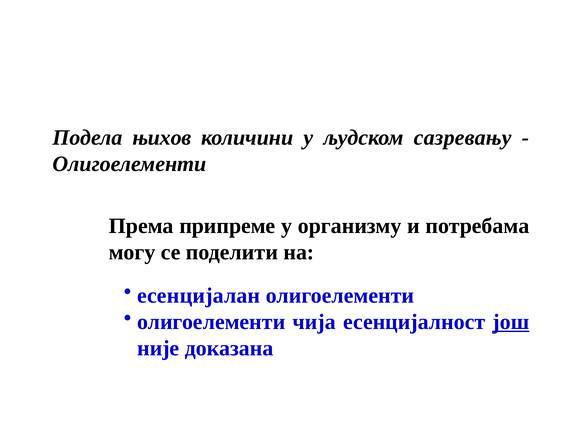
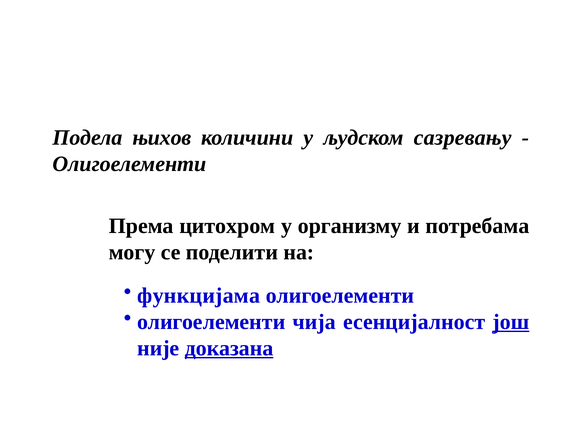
припреме: припреме -> цитохром (227, 226)
есенцијалан: есенцијалан -> функцијама (199, 296)
доказана underline: none -> present (229, 348)
